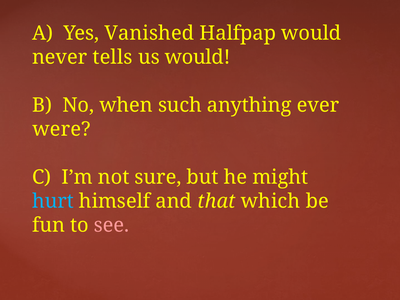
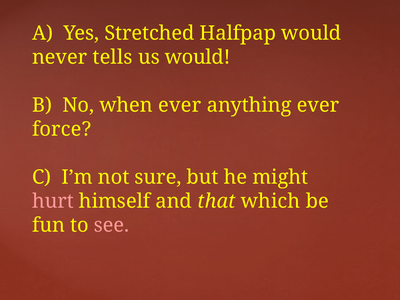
Vanished: Vanished -> Stretched (149, 33)
when such: such -> ever (180, 105)
were: were -> force (62, 129)
hurt colour: light blue -> pink (53, 201)
